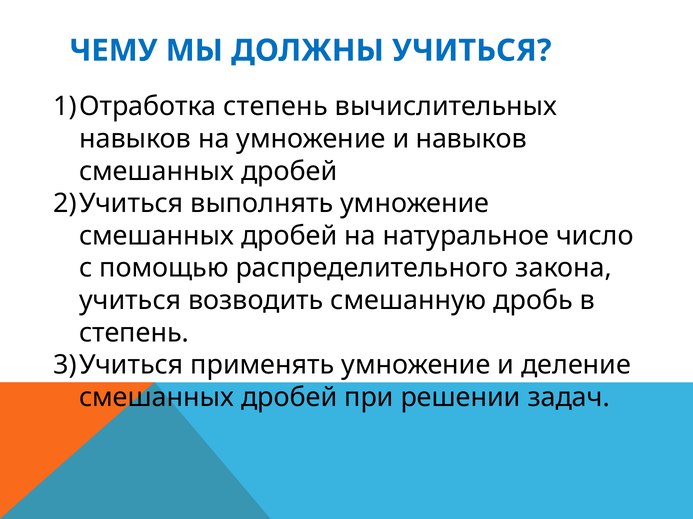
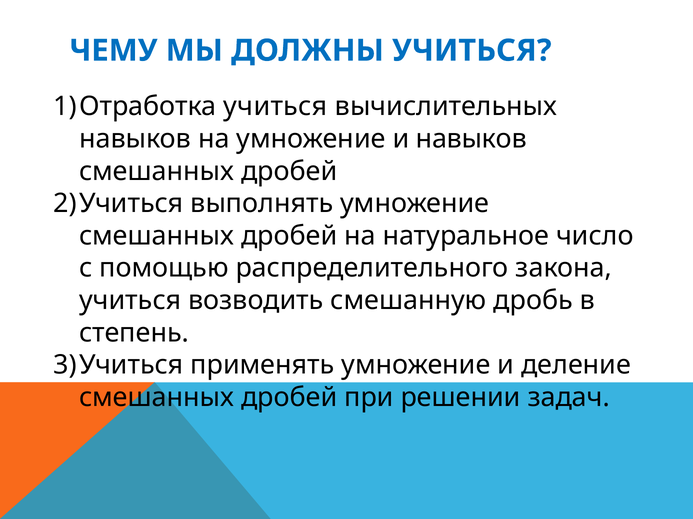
степень: степень -> учиться (276, 107)
